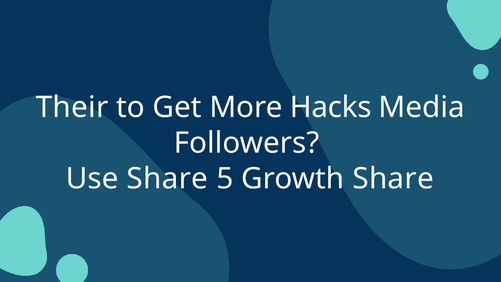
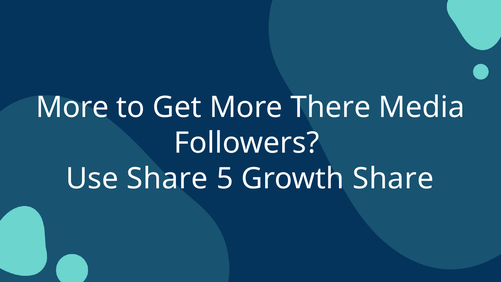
Their: Their -> More (72, 107)
Hacks: Hacks -> There (331, 107)
